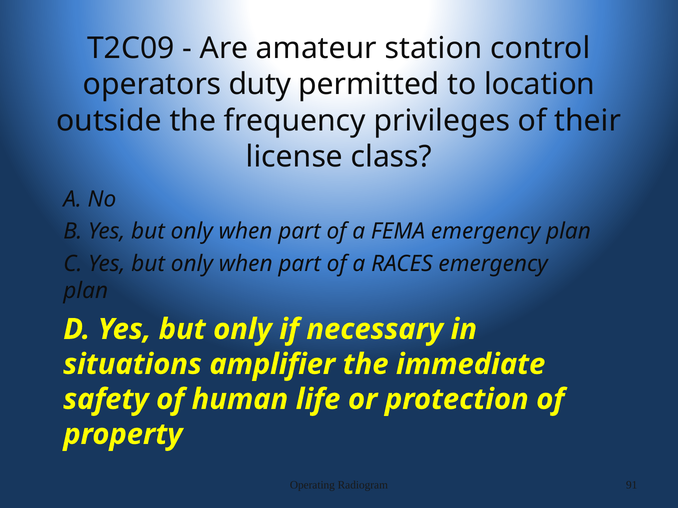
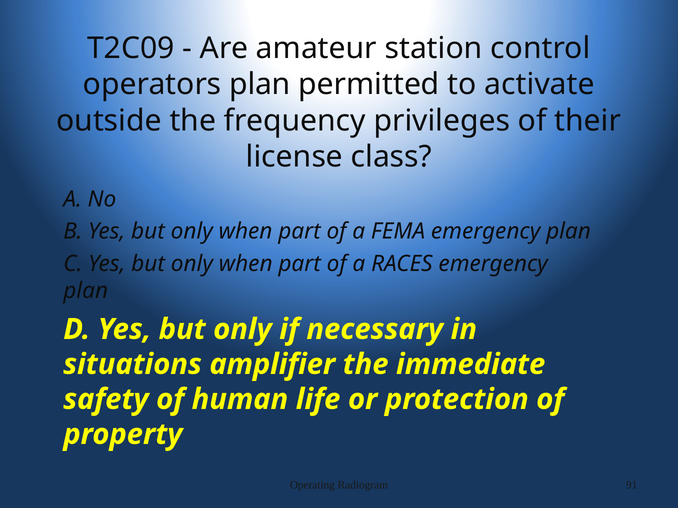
operators duty: duty -> plan (260, 85)
location: location -> activate (540, 85)
